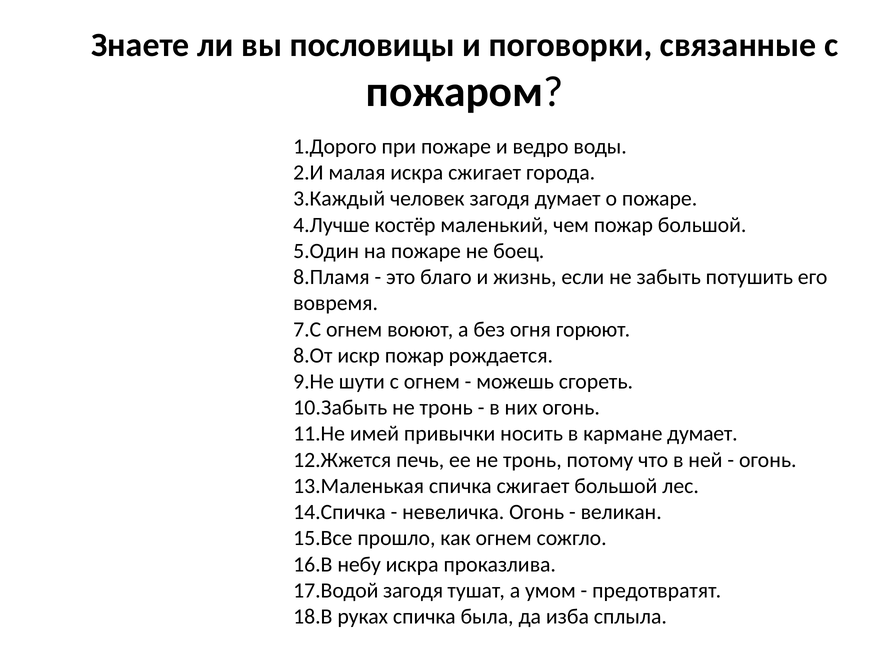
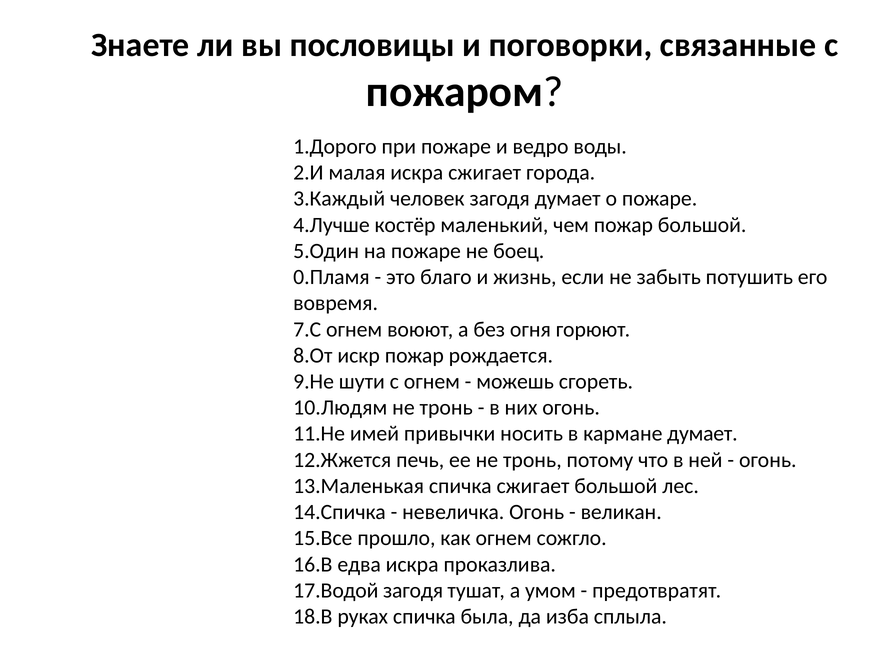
8.Пламя: 8.Пламя -> 0.Пламя (331, 277)
10.Забыть: 10.Забыть -> 10.Людям (340, 408)
небу: небу -> едва (359, 565)
